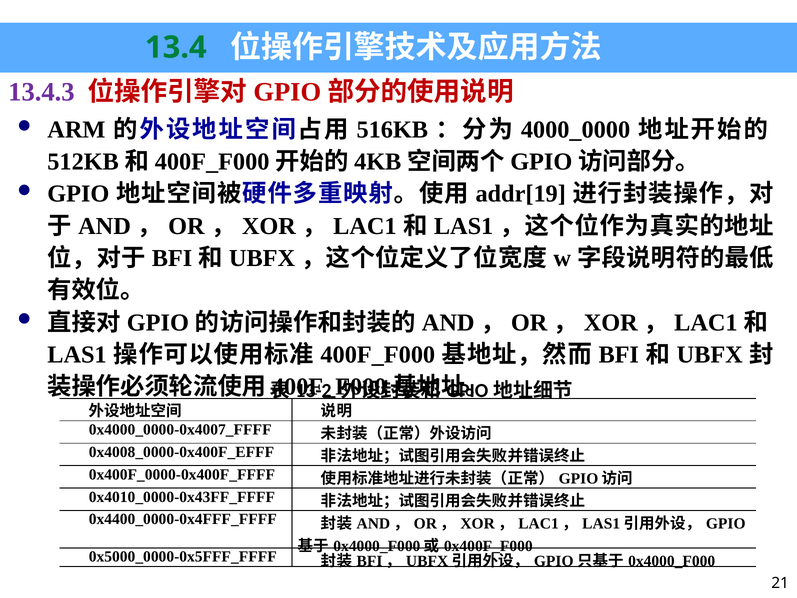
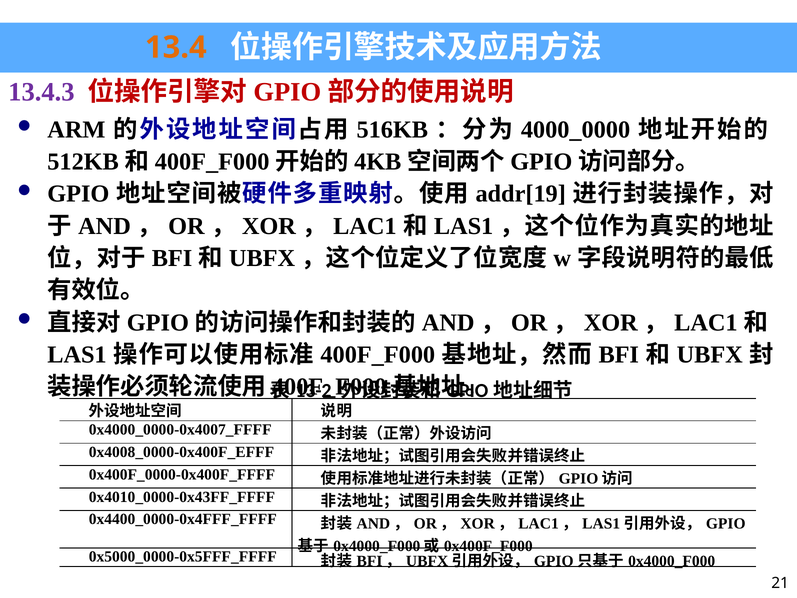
13.4 colour: green -> orange (176, 47)
